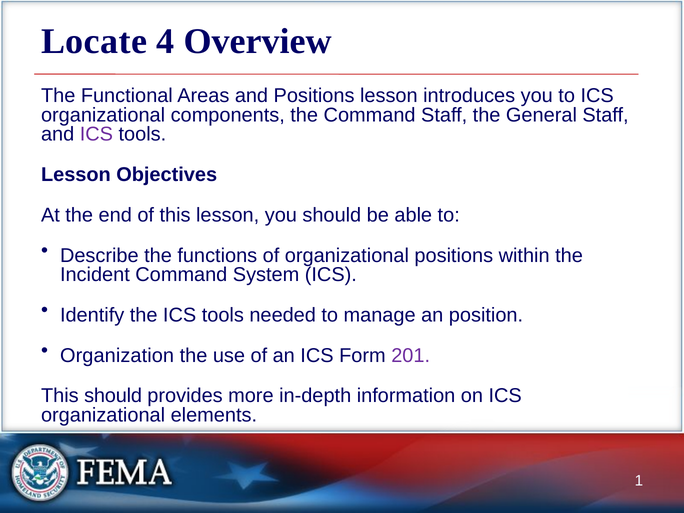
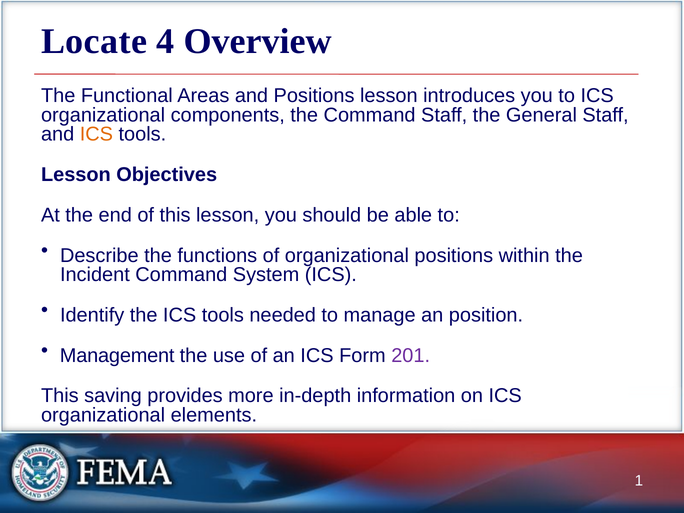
ICS colour: purple -> orange (96, 134)
Organization: Organization -> Management (117, 355)
This should: should -> saving (113, 396)
